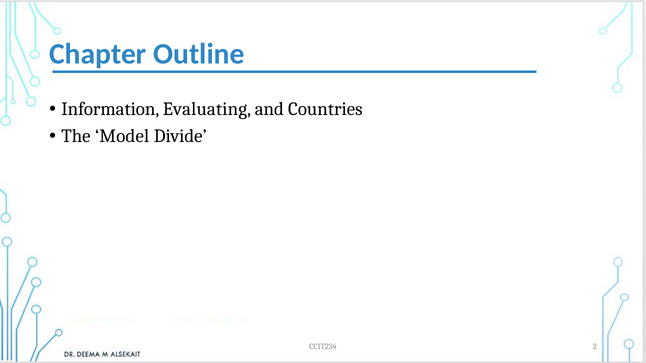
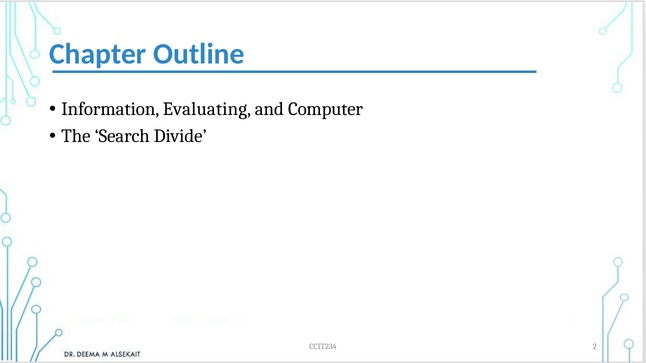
Countries: Countries -> Computer (325, 109)
Model: Model -> Search (122, 136)
